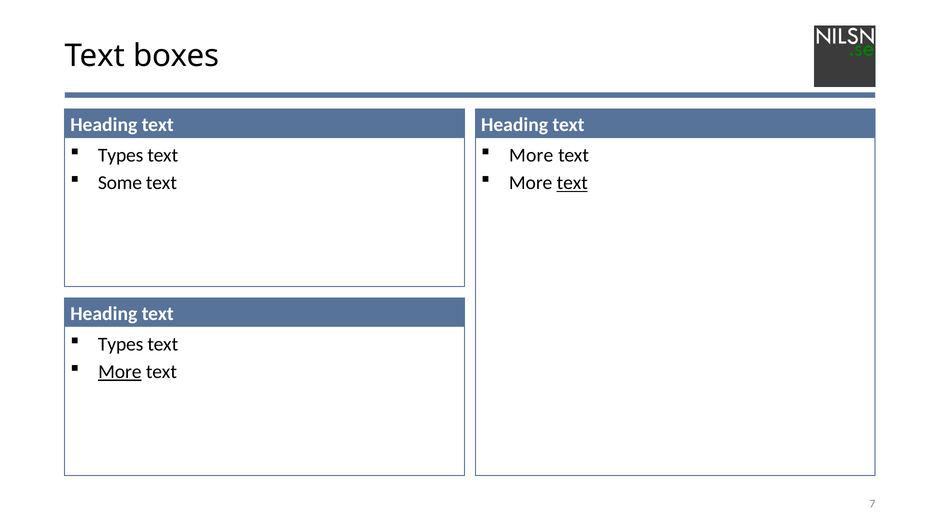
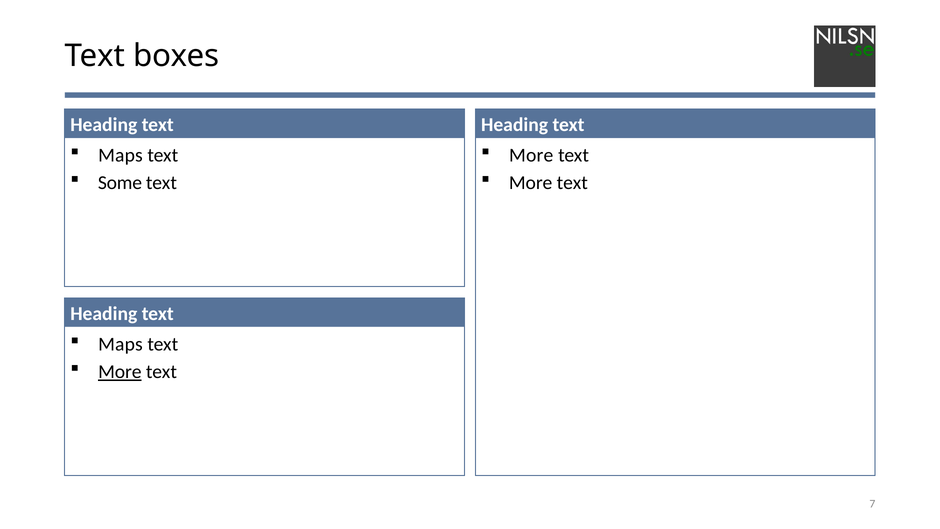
Types: Types -> Maps (120, 155)
text underline: present -> none (572, 183)
Types: Types -> Maps (120, 344)
